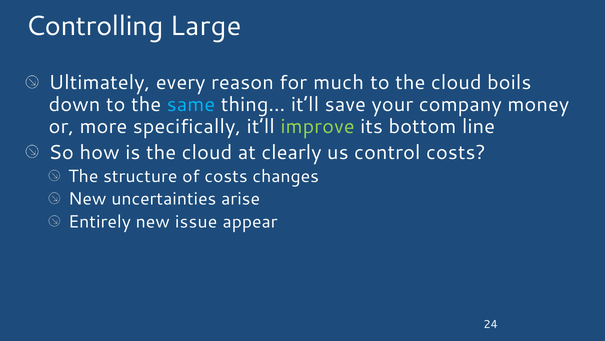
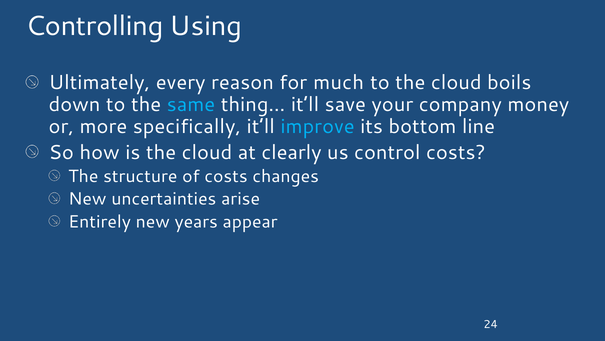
Large: Large -> Using (206, 26)
improve colour: light green -> light blue (318, 126)
issue: issue -> years (196, 221)
